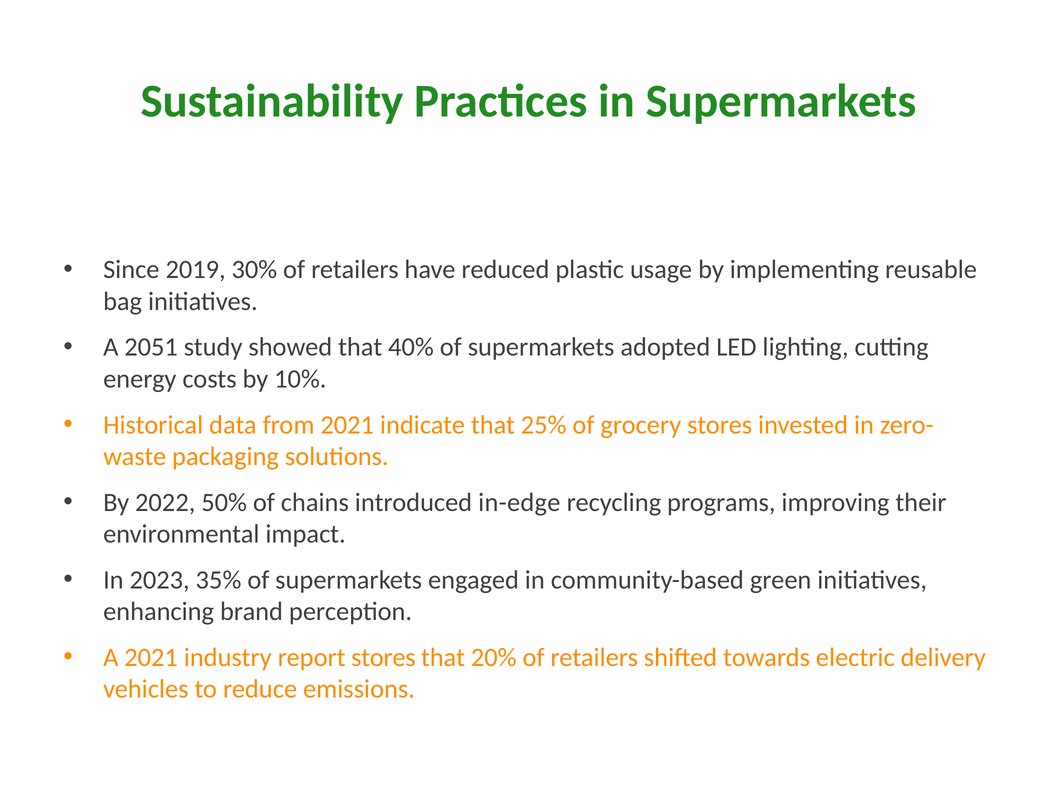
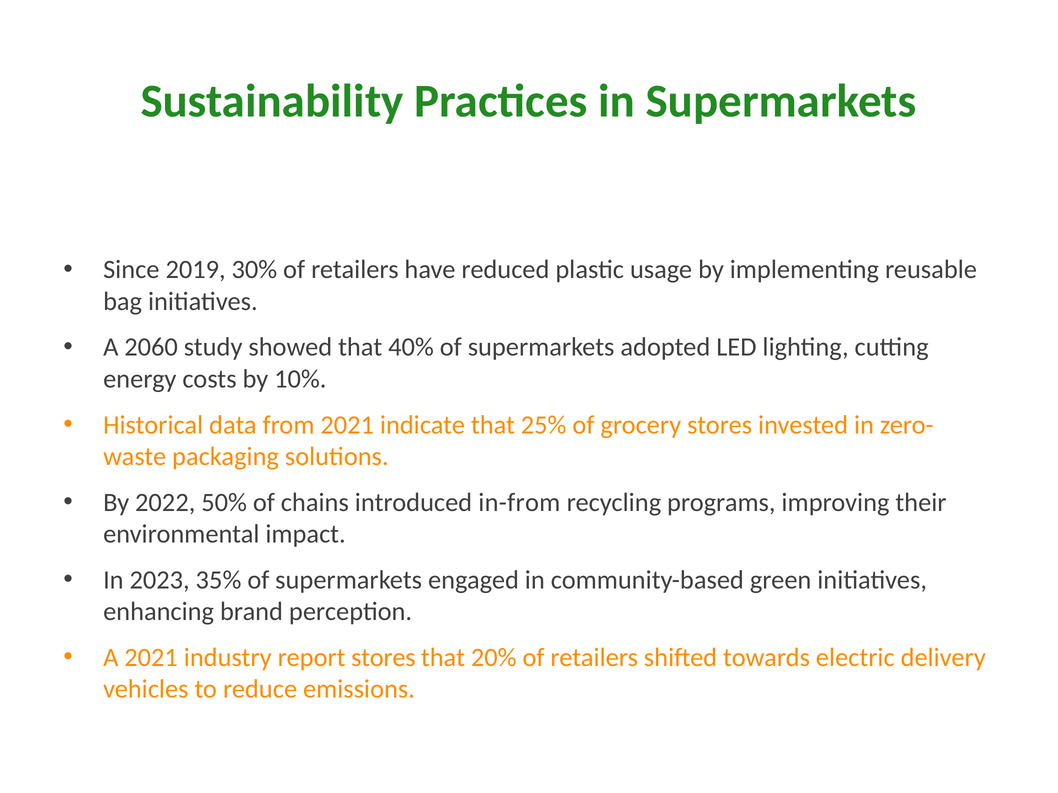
2051: 2051 -> 2060 (151, 347)
in-edge: in-edge -> in-from (519, 503)
